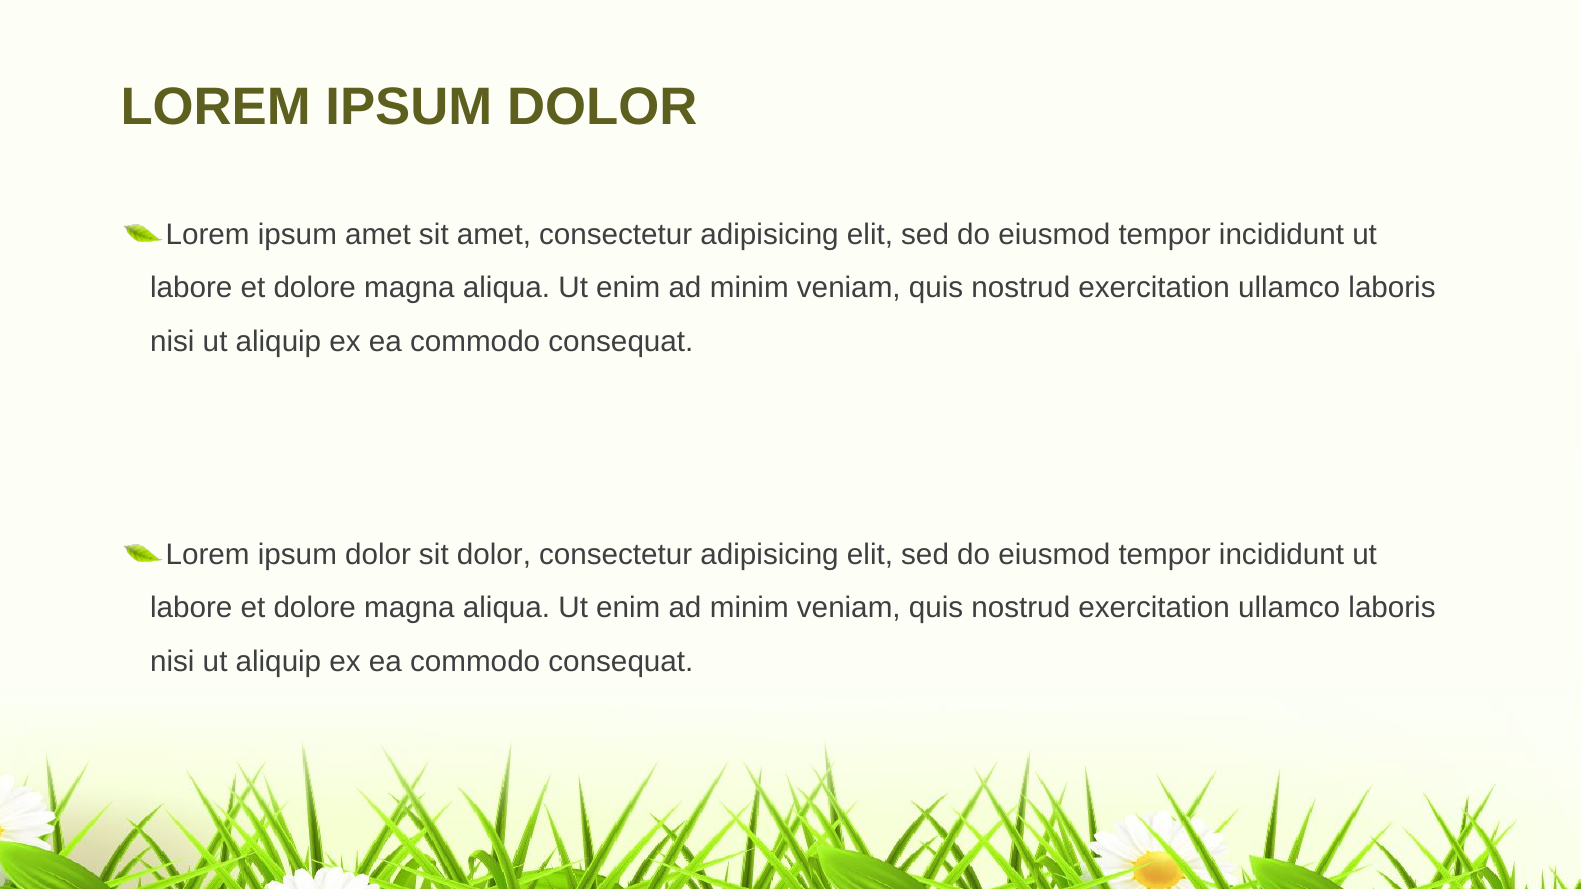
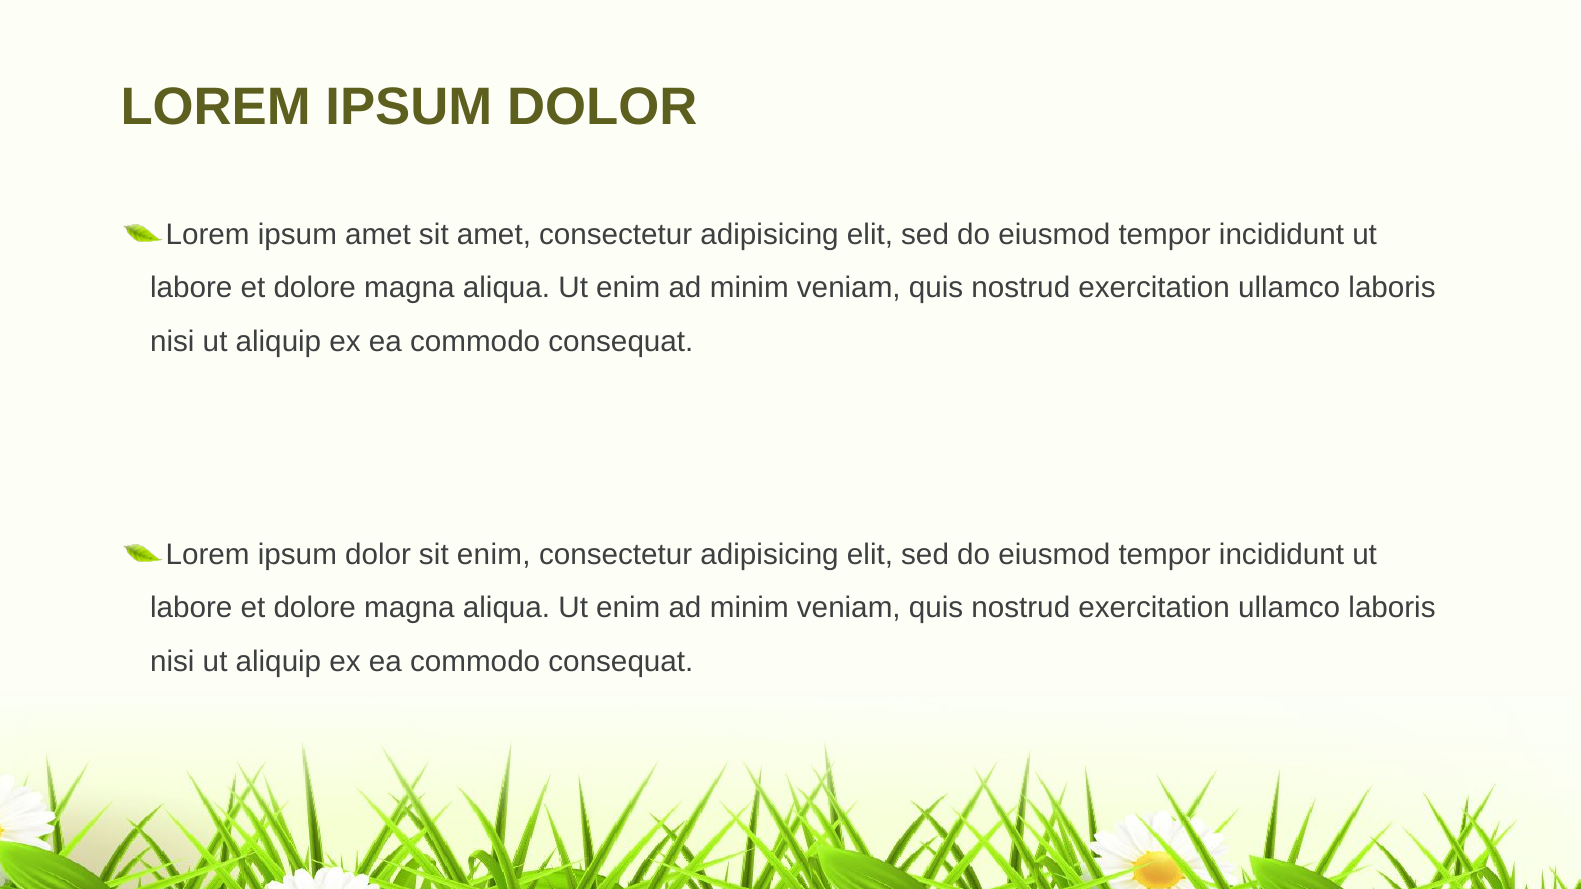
sit dolor: dolor -> enim (494, 555)
